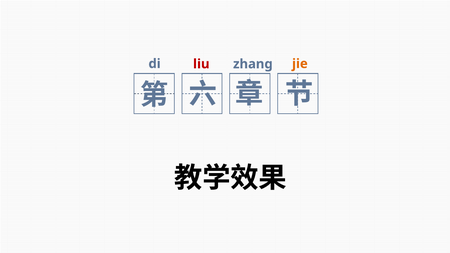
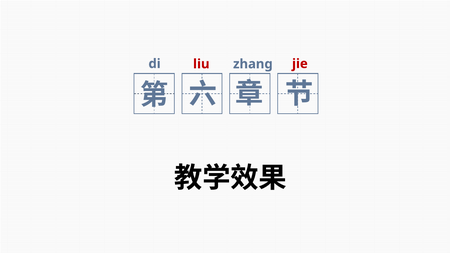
jie colour: orange -> red (300, 64)
